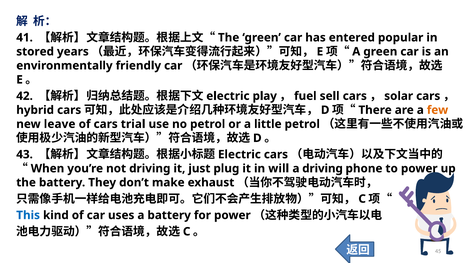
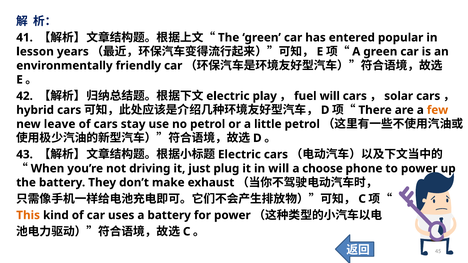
stored: stored -> lesson (35, 52)
sell: sell -> will (330, 96)
trial: trial -> stay (133, 124)
a driving: driving -> choose (323, 169)
This colour: blue -> orange (28, 215)
